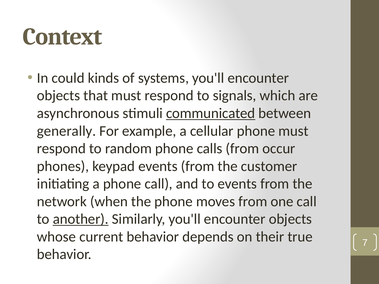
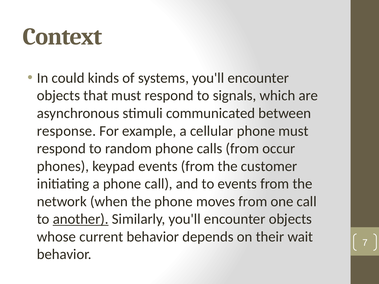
communicated underline: present -> none (211, 113)
generally: generally -> response (67, 131)
true: true -> wait (300, 237)
